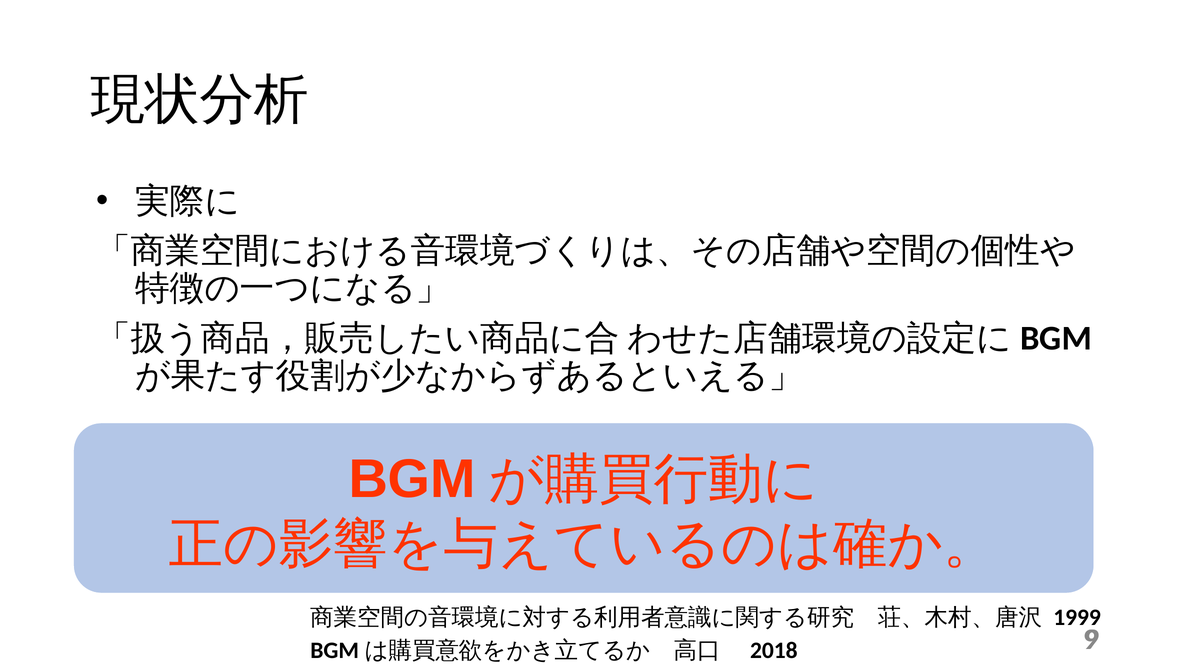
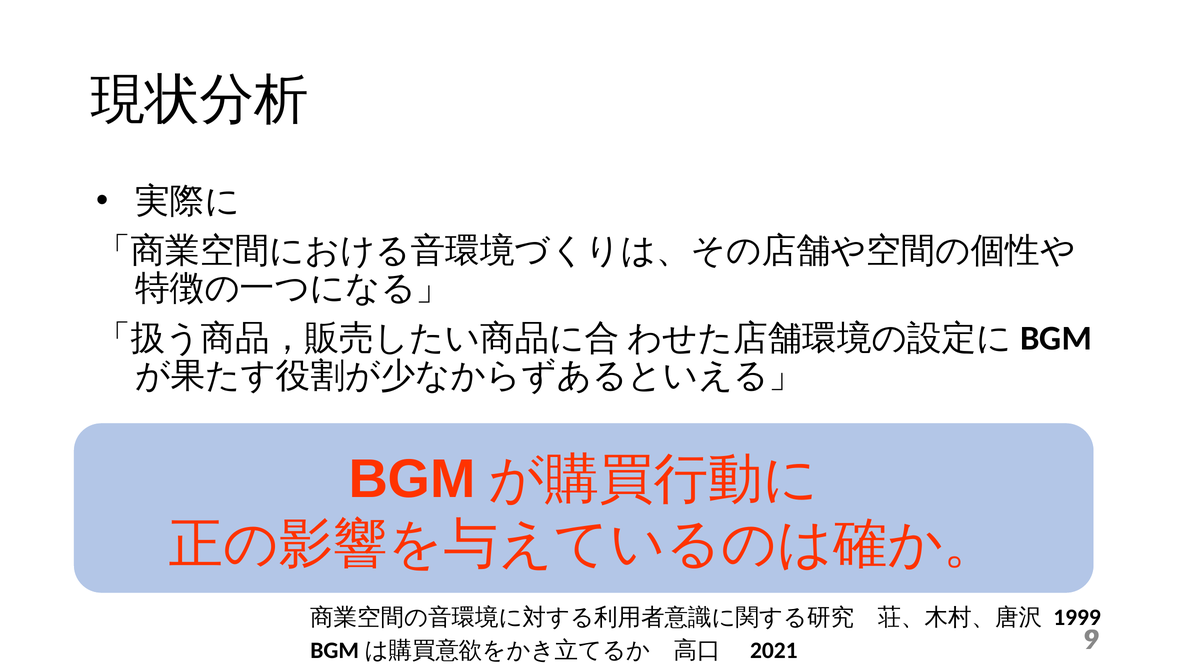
2018: 2018 -> 2021 (774, 650)
